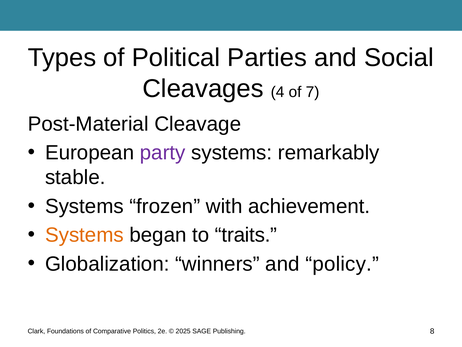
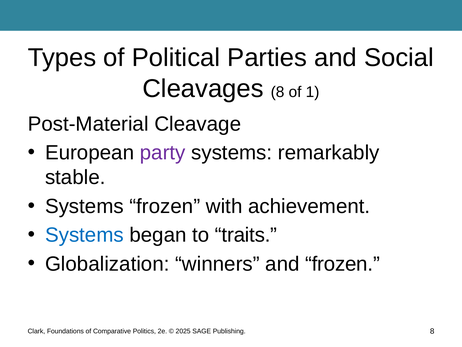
Cleavages 4: 4 -> 8 (278, 92)
7: 7 -> 1 (313, 92)
Systems colour: orange -> blue (84, 235)
and policy: policy -> frozen (342, 264)
